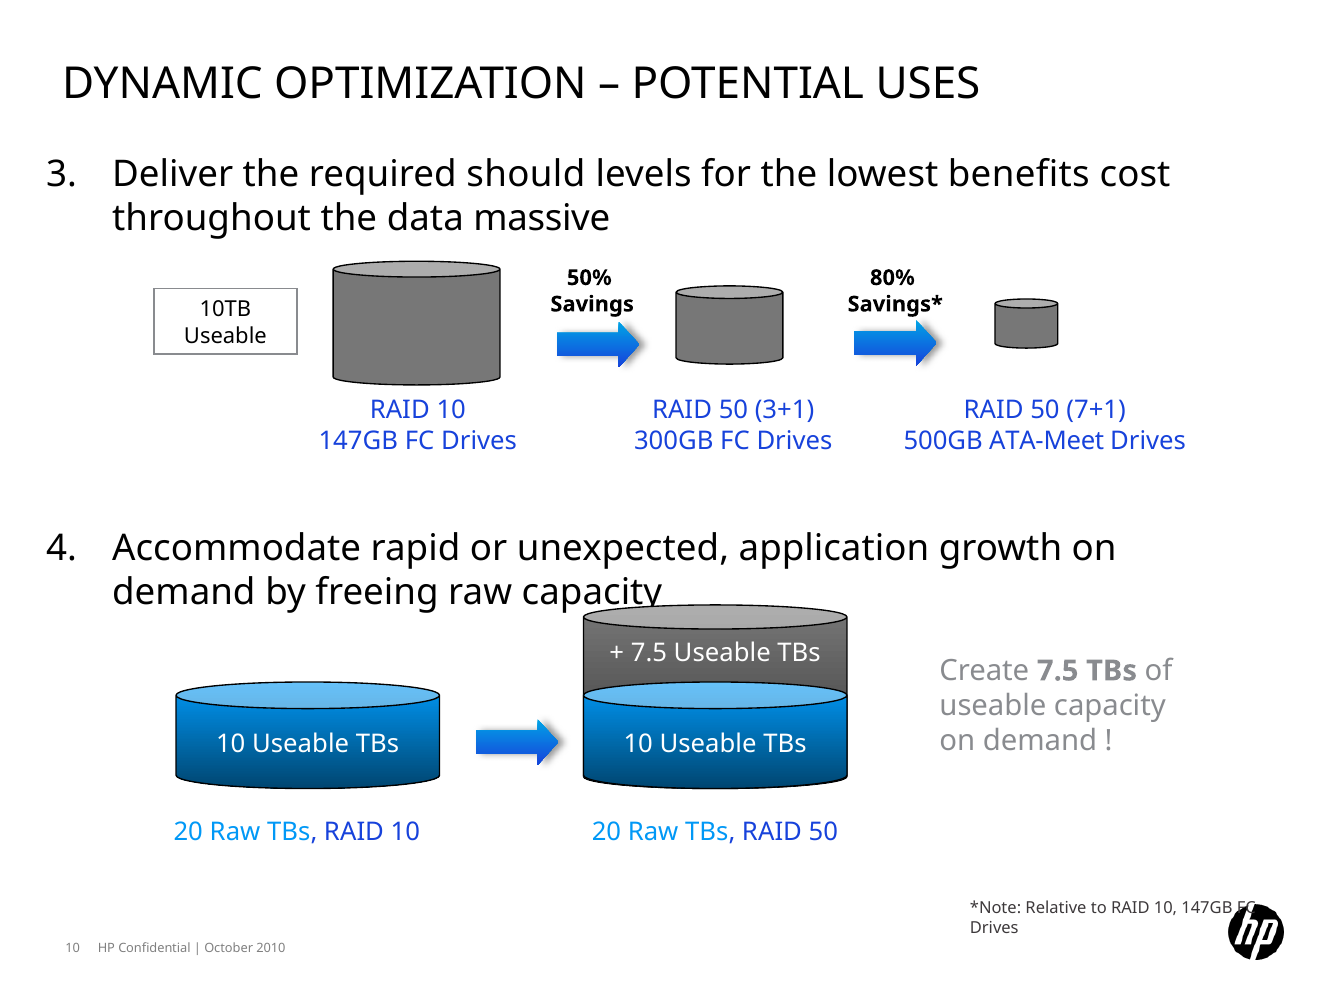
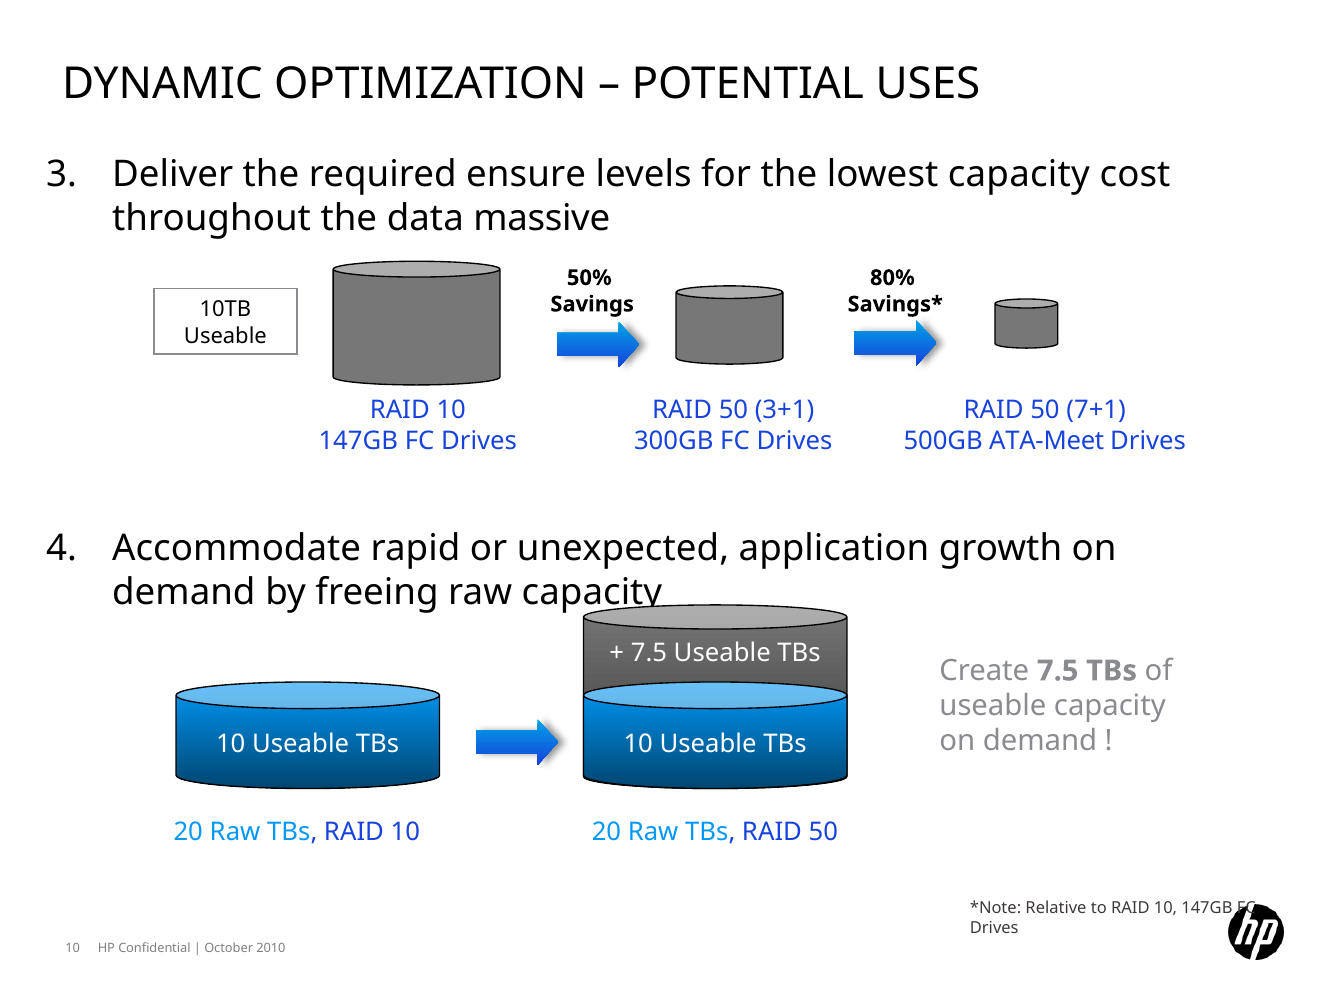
should: should -> ensure (526, 174)
lowest benefits: benefits -> capacity (1019, 174)
